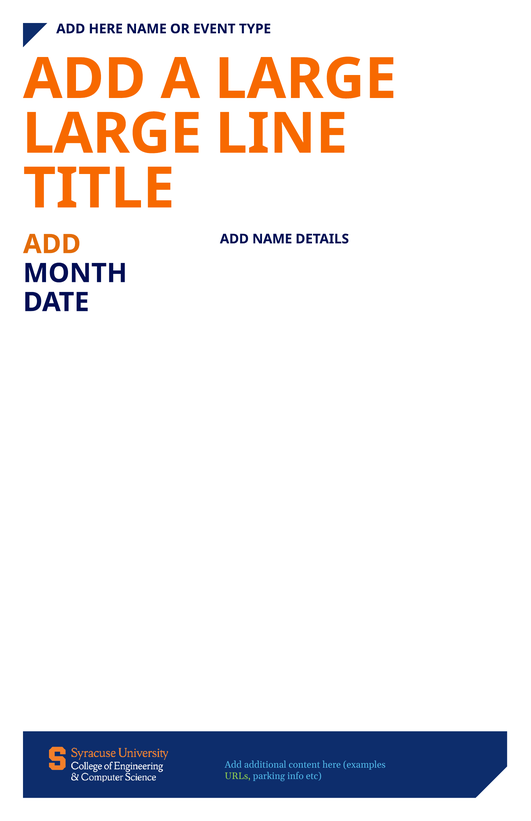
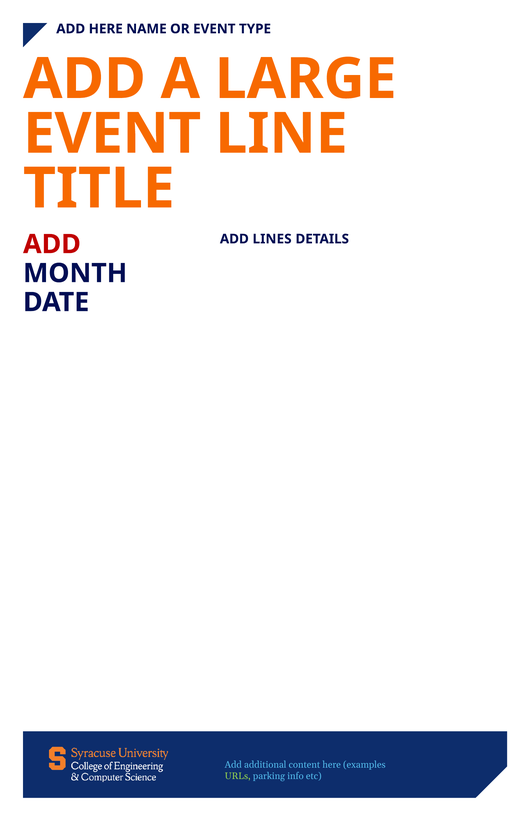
LARGE: LARGE -> EVENT (112, 134)
ADD NAME: NAME -> LINES (272, 239)
ADD colour: orange -> red (52, 244)
